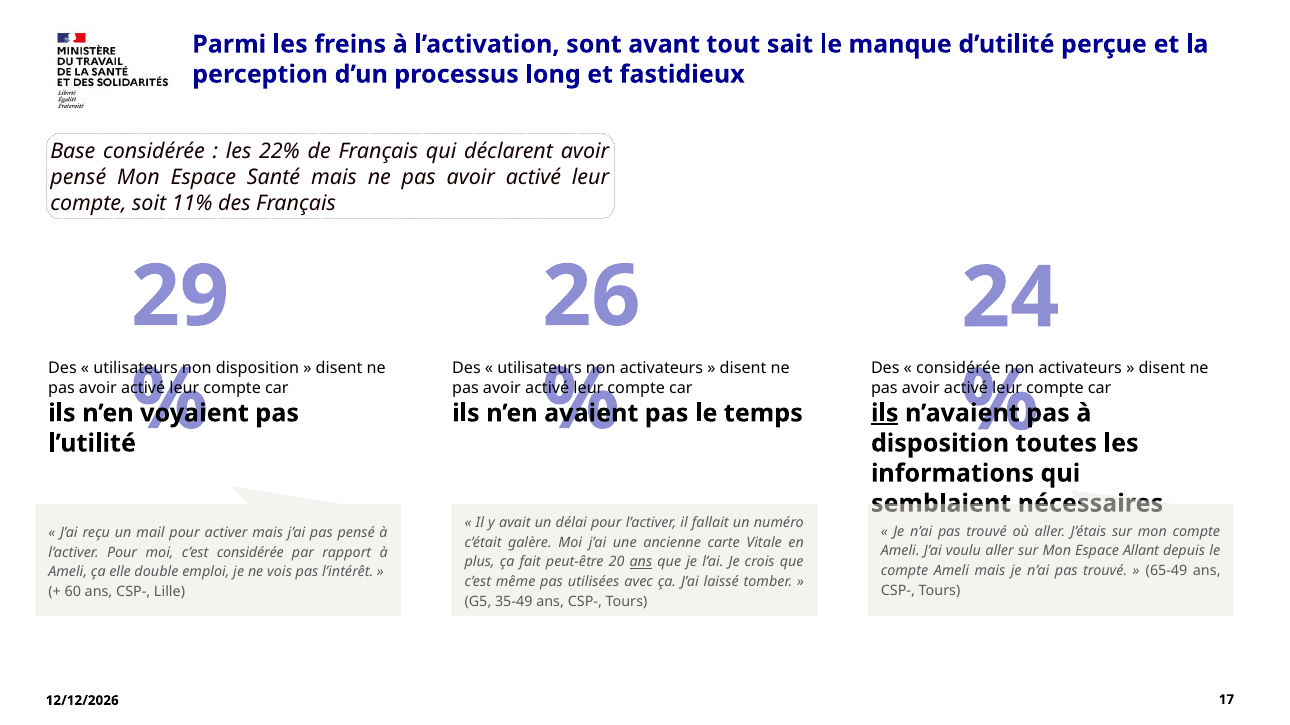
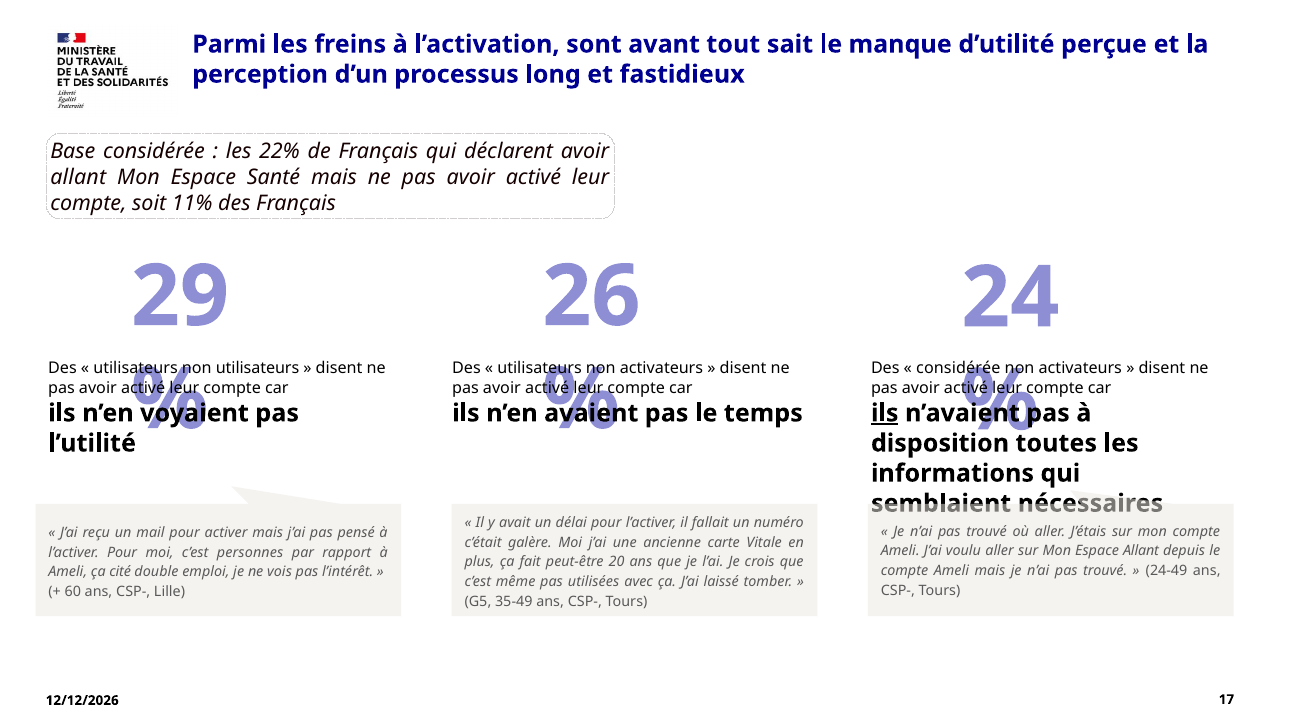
pensé: pensé -> allant (78, 178)
non disposition: disposition -> utilisateurs (258, 369)
c’est considérée: considérée -> personnes (250, 553)
ans underline: present -> none (641, 563)
65-49: 65-49 -> 24-49 (1167, 571)
elle: elle -> cité (120, 573)
